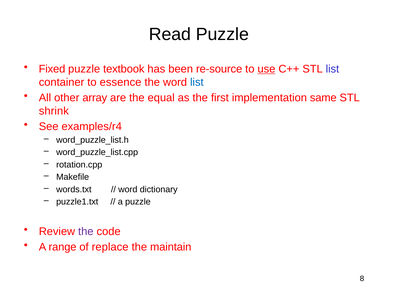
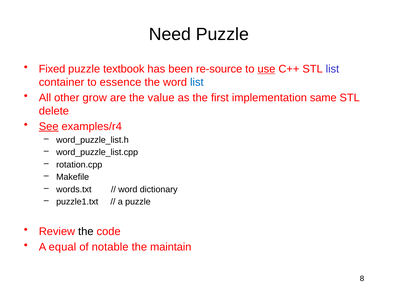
Read: Read -> Need (170, 34)
array: array -> grow (95, 98)
equal: equal -> value (161, 98)
shrink: shrink -> delete (54, 111)
See underline: none -> present (49, 127)
the colour: purple -> black (86, 232)
range: range -> equal (62, 247)
replace: replace -> notable (110, 247)
